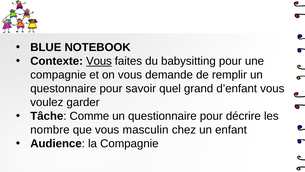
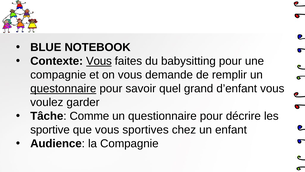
questonnaire underline: none -> present (63, 88)
nombre: nombre -> sportive (50, 130)
masculin: masculin -> sportives (146, 130)
